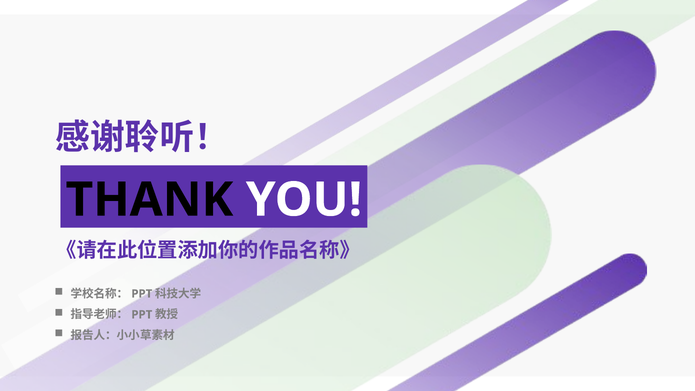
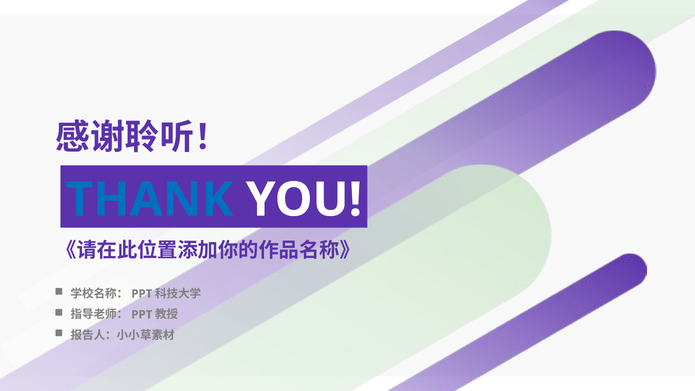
THANK colour: black -> blue (149, 200)
